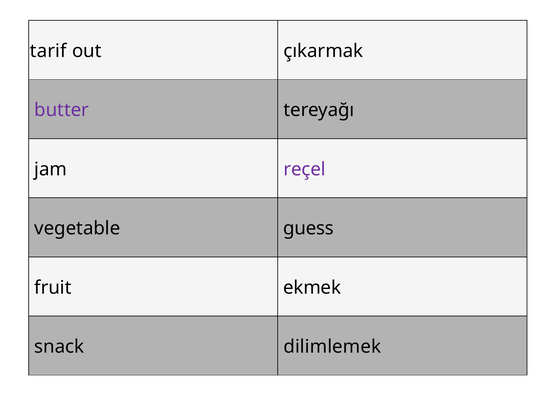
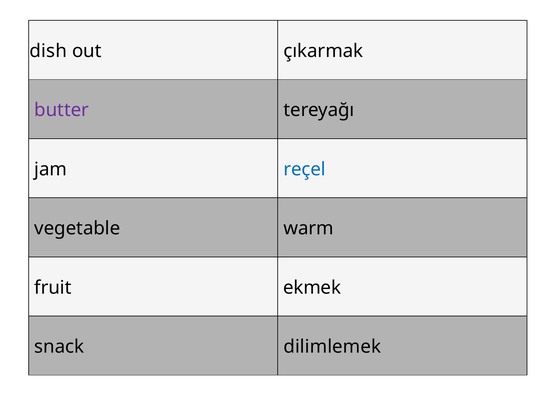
tarif: tarif -> dish (48, 51)
reçel colour: purple -> blue (305, 169)
guess: guess -> warm (309, 228)
